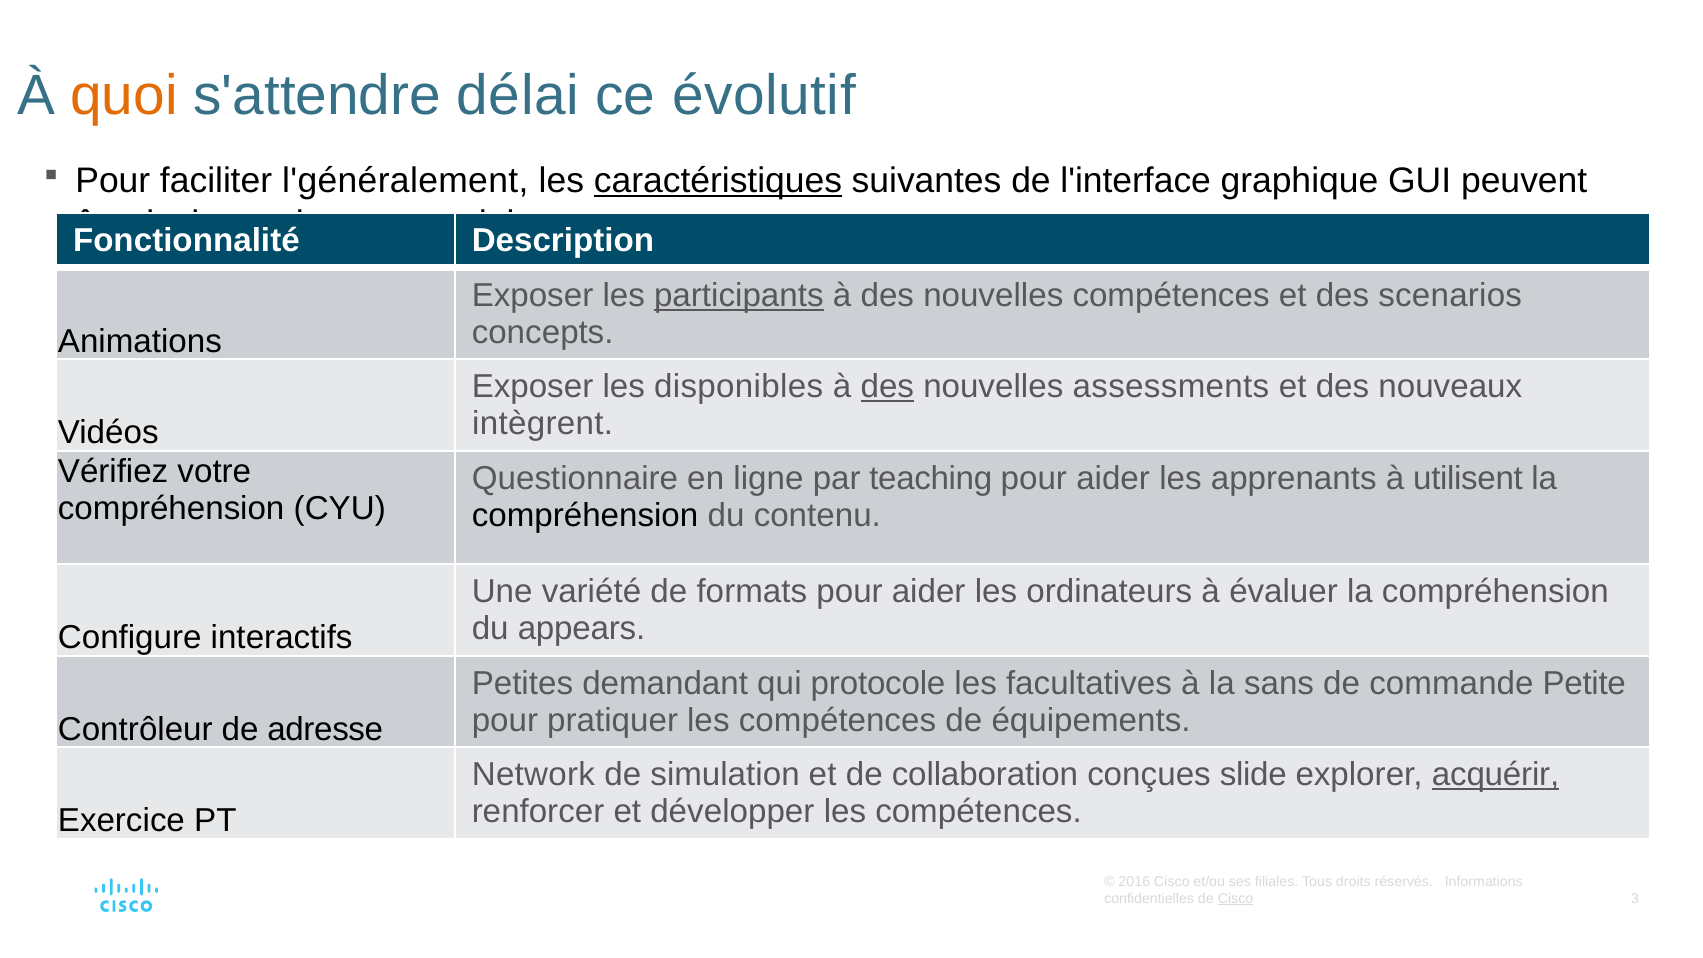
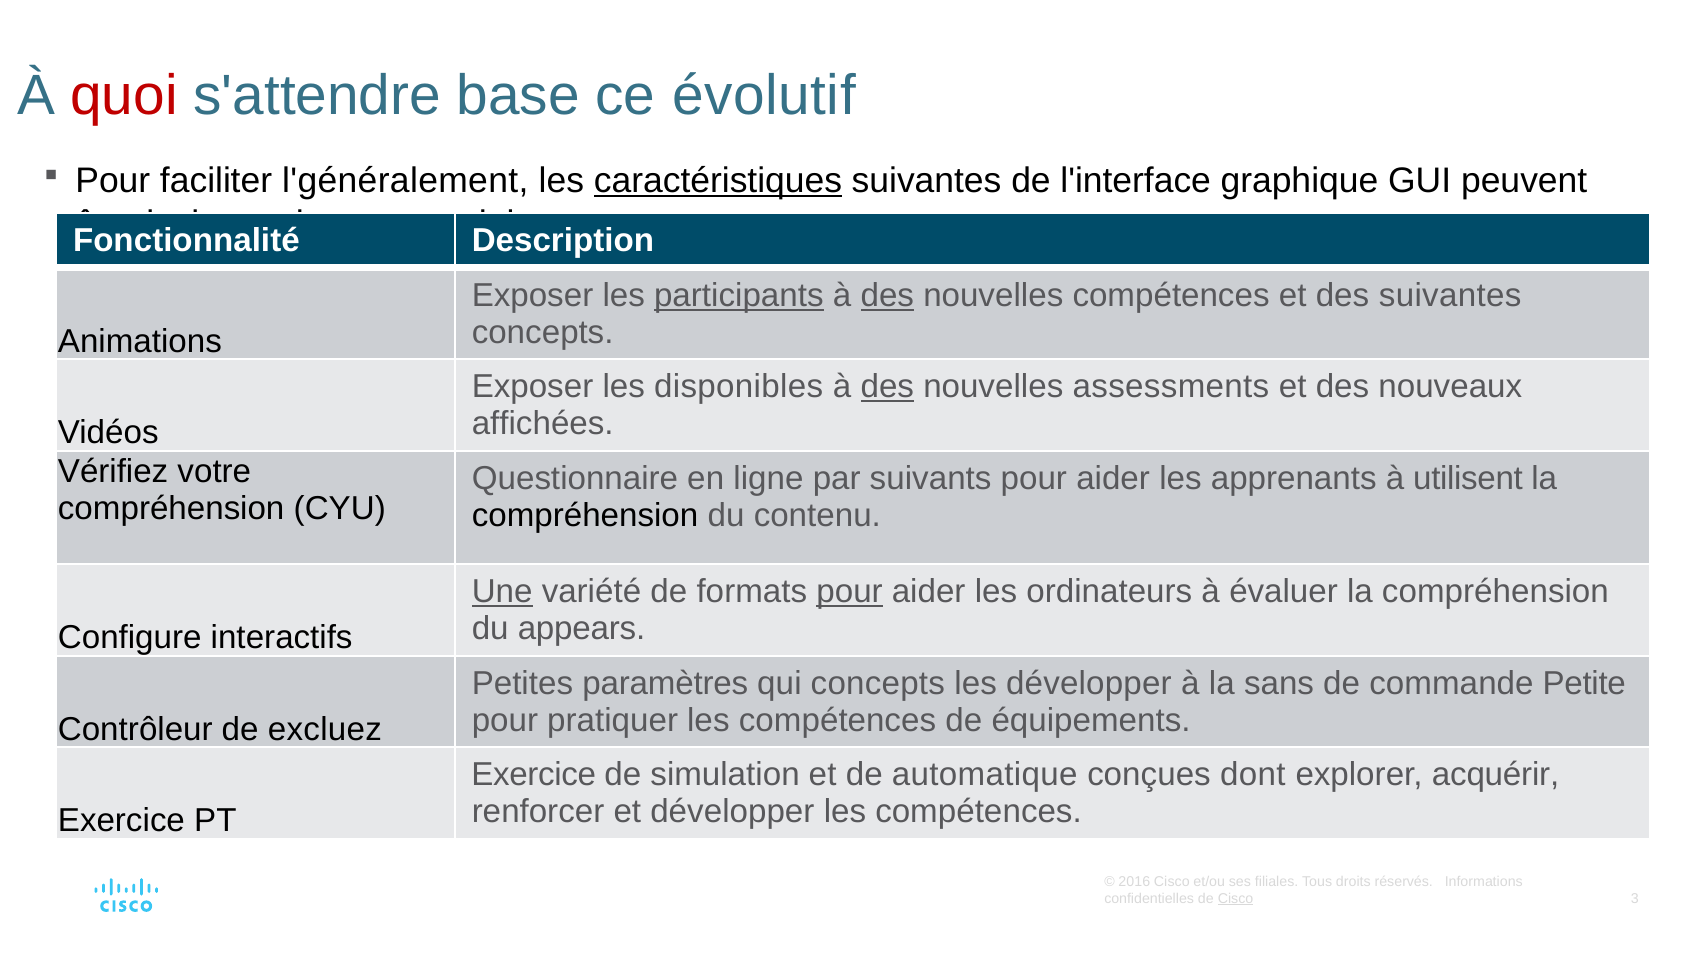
quoi colour: orange -> red (124, 96)
délai: délai -> base (518, 96)
des underline: none -> present (887, 295)
des scenarios: scenarios -> suivantes (1450, 295)
intègrent: intègrent -> affichées (543, 424)
teaching: teaching -> suivants (931, 478)
Une underline: none -> present (502, 592)
pour underline: none -> present (850, 592)
demandant: demandant -> paramètres (665, 683)
qui protocole: protocole -> concepts (878, 683)
les facultatives: facultatives -> développer (1089, 683)
adresse: adresse -> excluez (325, 729)
Network: Network -> Exercice (534, 775)
collaboration: collaboration -> automatique (985, 775)
slide: slide -> dont (1253, 775)
acquérir underline: present -> none (1496, 775)
